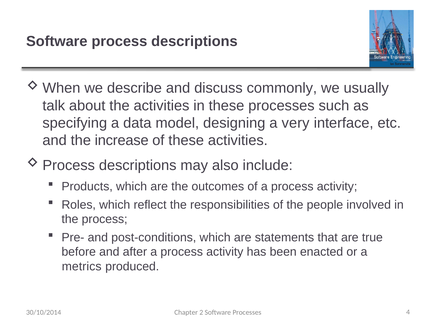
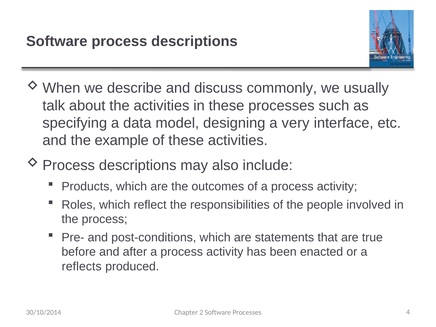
increase: increase -> example (122, 141)
metrics: metrics -> reflects (82, 266)
